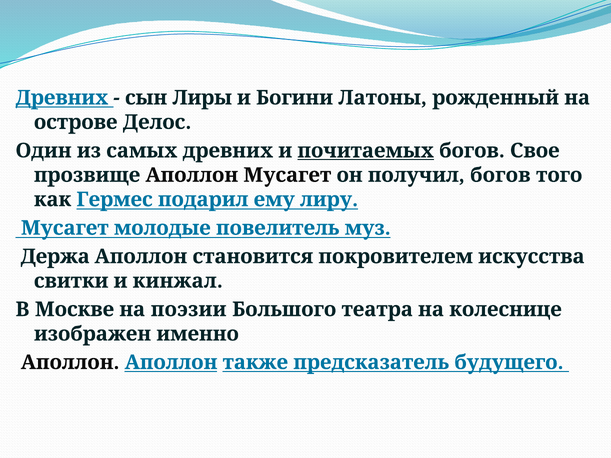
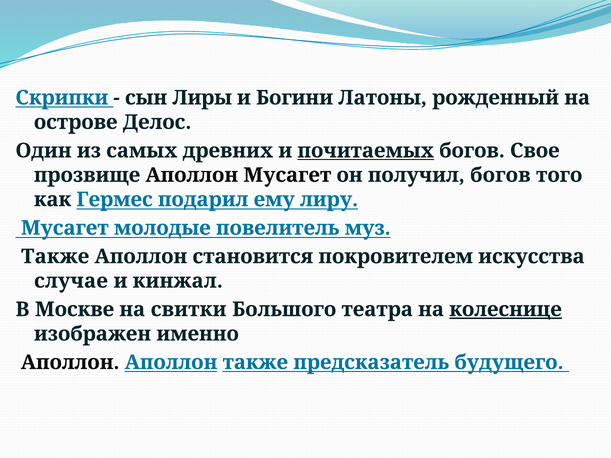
Древних: Древних -> Скрипки (62, 98)
Держа: Держа -> Также (55, 257)
свитки: свитки -> случае (71, 281)
поэзии: поэзии -> свитки (189, 310)
колеснице underline: none -> present (506, 310)
